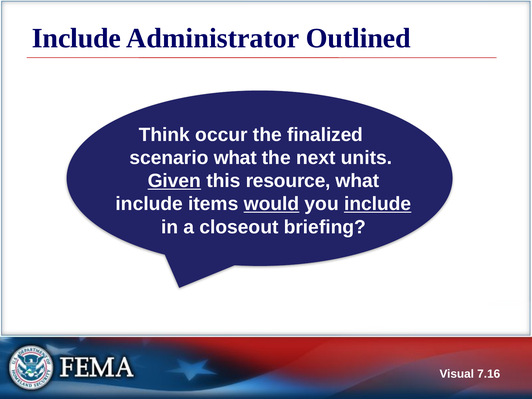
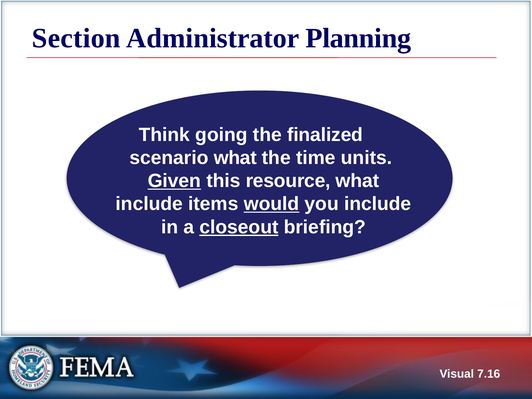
Include: Include -> Section (76, 38)
Outlined: Outlined -> Planning (358, 38)
occur: occur -> going (221, 135)
next: next -> time (316, 158)
include underline: present -> none (378, 204)
closeout underline: none -> present (239, 227)
